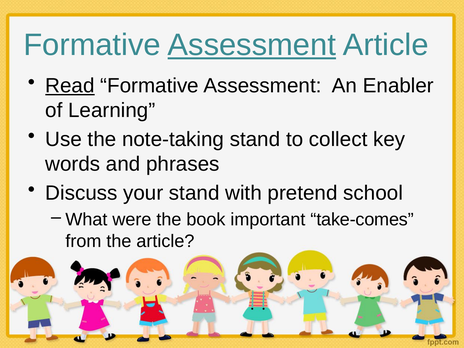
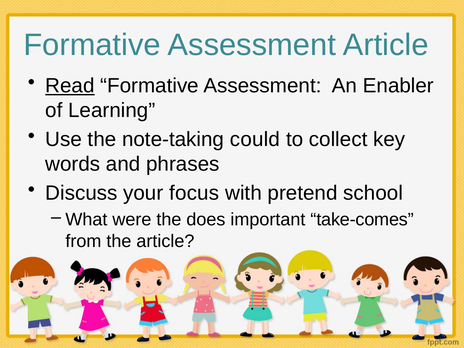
Assessment underline: present -> none (252, 45)
note-taking stand: stand -> could (255, 139)
your stand: stand -> focus (194, 193)
book: book -> does (206, 220)
